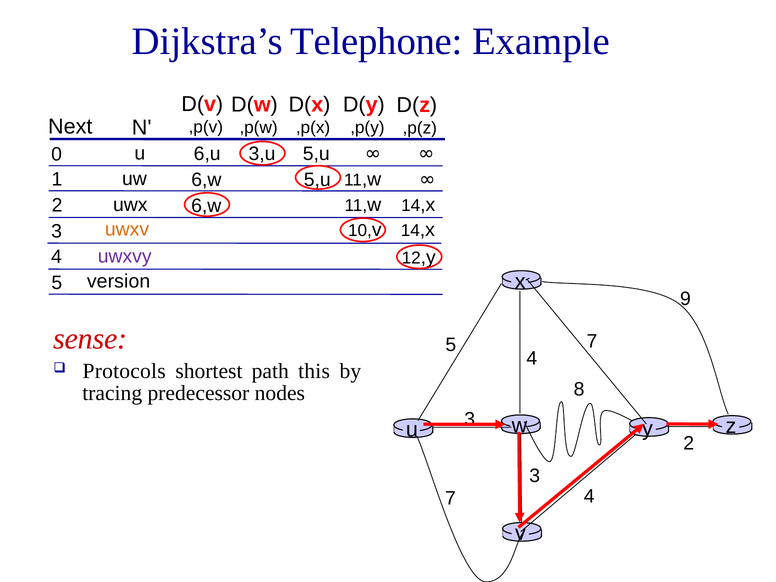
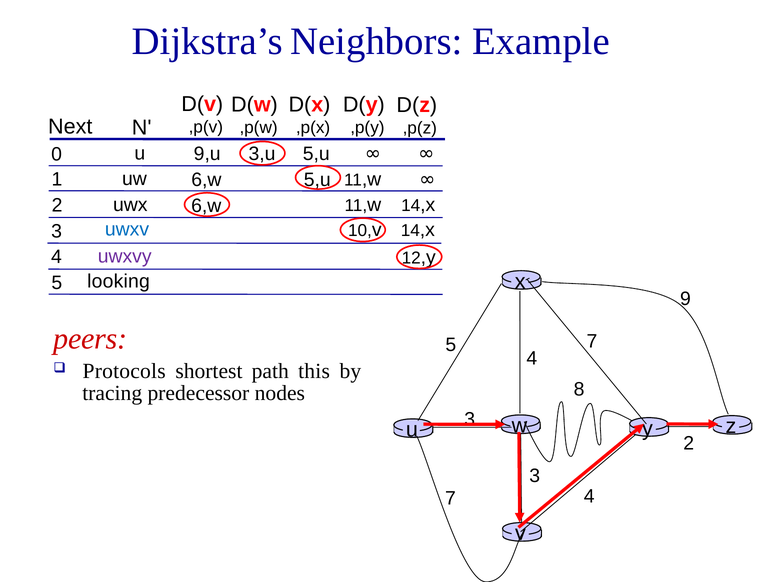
Telephone: Telephone -> Neighbors (376, 41)
6,u: 6,u -> 9,u (207, 154)
uwxv colour: orange -> blue (127, 229)
version: version -> looking (119, 282)
sense: sense -> peers (90, 339)
